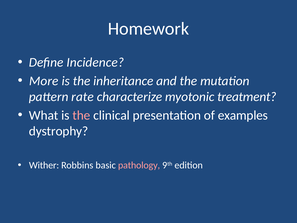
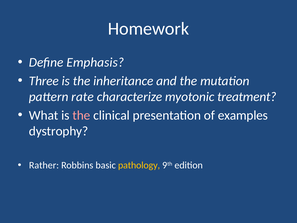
Incidence: Incidence -> Emphasis (95, 62)
More: More -> Three (44, 81)
Wither: Wither -> Rather (44, 165)
pathology colour: pink -> yellow (139, 165)
